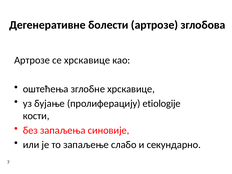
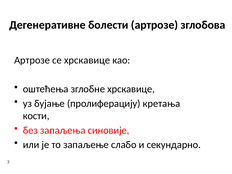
etiologije: etiologije -> кретања (162, 103)
